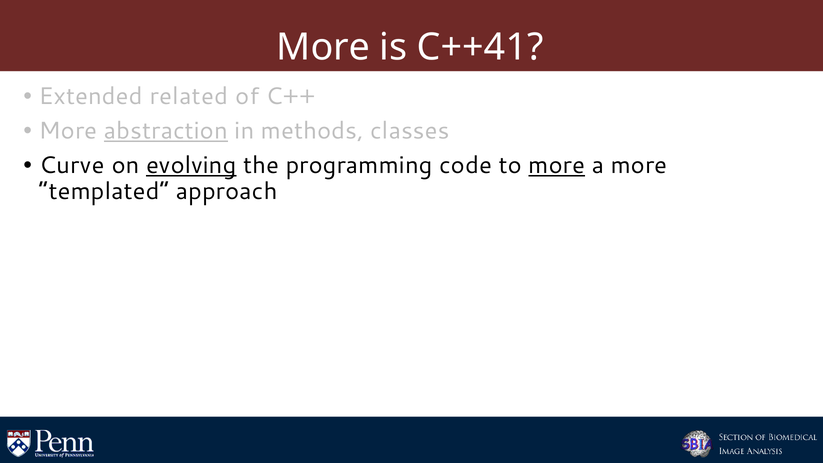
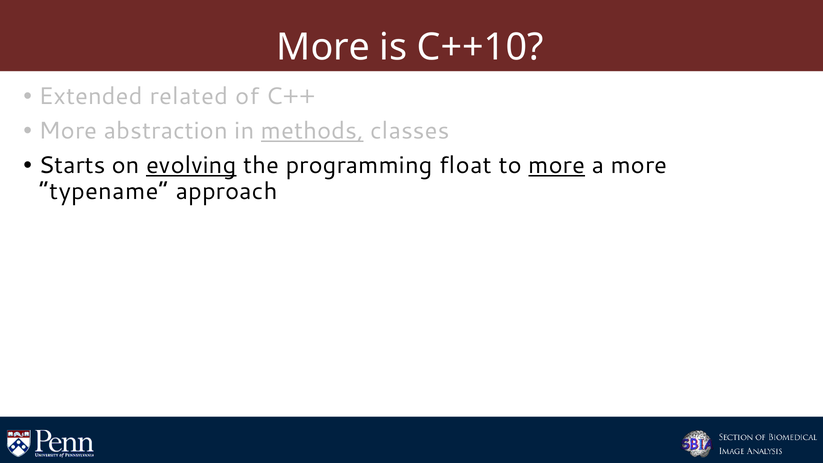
C++41: C++41 -> C++10 (480, 47)
abstraction underline: present -> none (166, 131)
methods underline: none -> present (312, 131)
Curve: Curve -> Starts (72, 166)
code: code -> float (465, 166)
templated: templated -> typename (104, 191)
